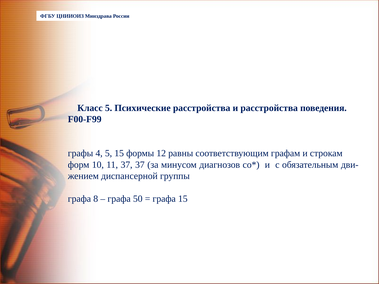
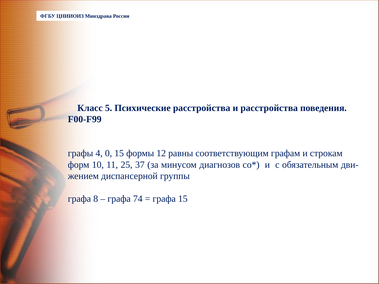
4 5: 5 -> 0 (109, 153)
11 37: 37 -> 25 (127, 165)
50: 50 -> 74 (138, 199)
